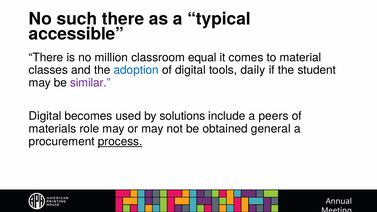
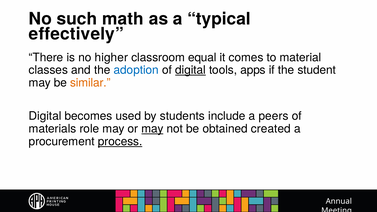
such there: there -> math (123, 19)
accessible: accessible -> effectively (76, 34)
million: million -> higher (111, 57)
digital underline: none -> present (190, 70)
daily: daily -> apps (253, 70)
similar colour: purple -> orange (90, 83)
solutions: solutions -> students (182, 116)
may underline: none -> present (152, 129)
general: general -> created (271, 129)
